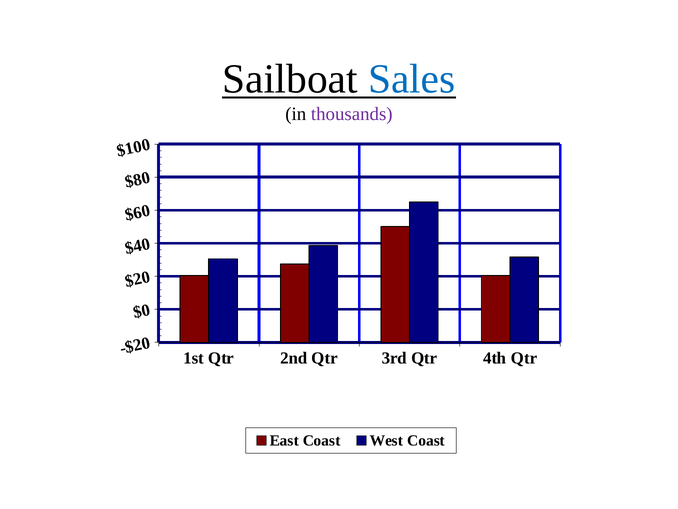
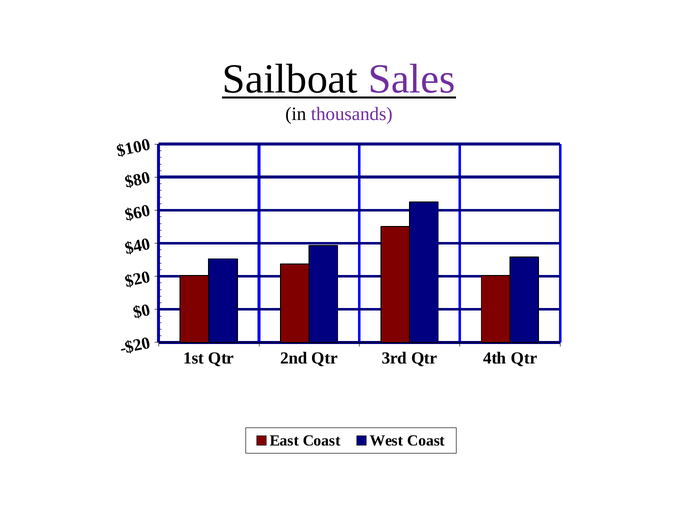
Sales colour: blue -> purple (412, 79)
